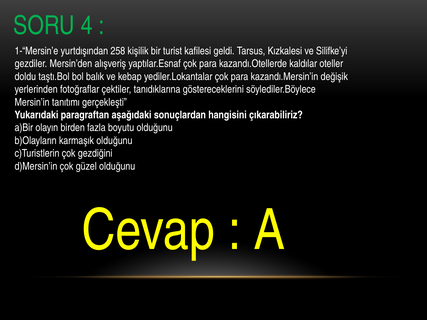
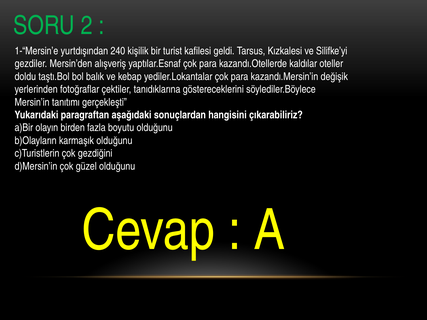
4: 4 -> 2 (87, 25)
258: 258 -> 240 (118, 51)
